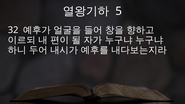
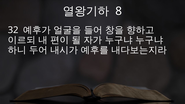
5: 5 -> 8 (119, 11)
